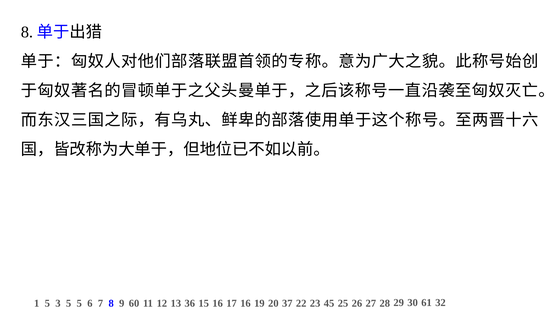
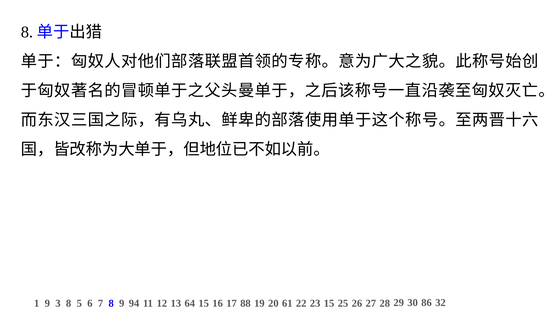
1 5: 5 -> 9 (47, 303)
3 5: 5 -> 8 (69, 303)
60: 60 -> 94 (134, 303)
36: 36 -> 64 (190, 303)
17 16: 16 -> 88 (245, 303)
37: 37 -> 61 (287, 303)
23 45: 45 -> 15 (329, 303)
61: 61 -> 86 (427, 303)
